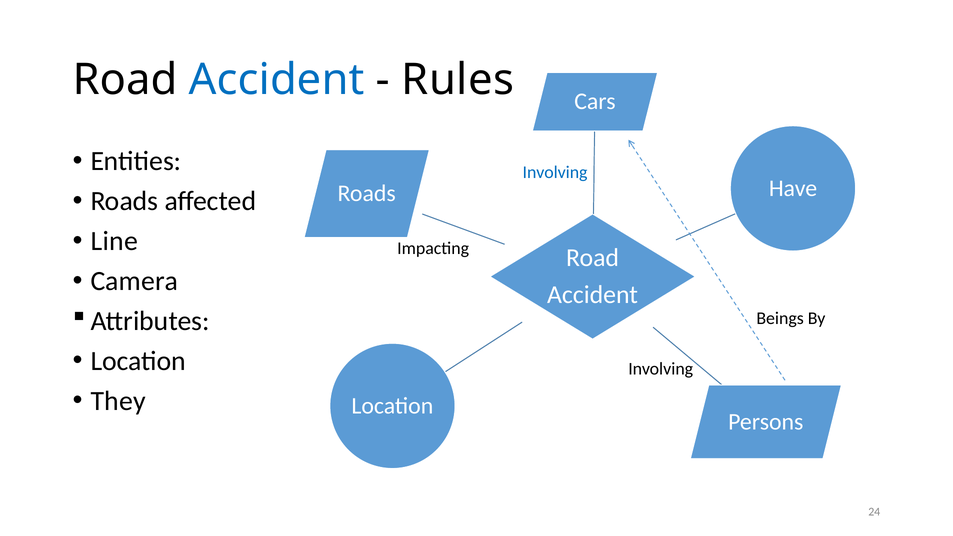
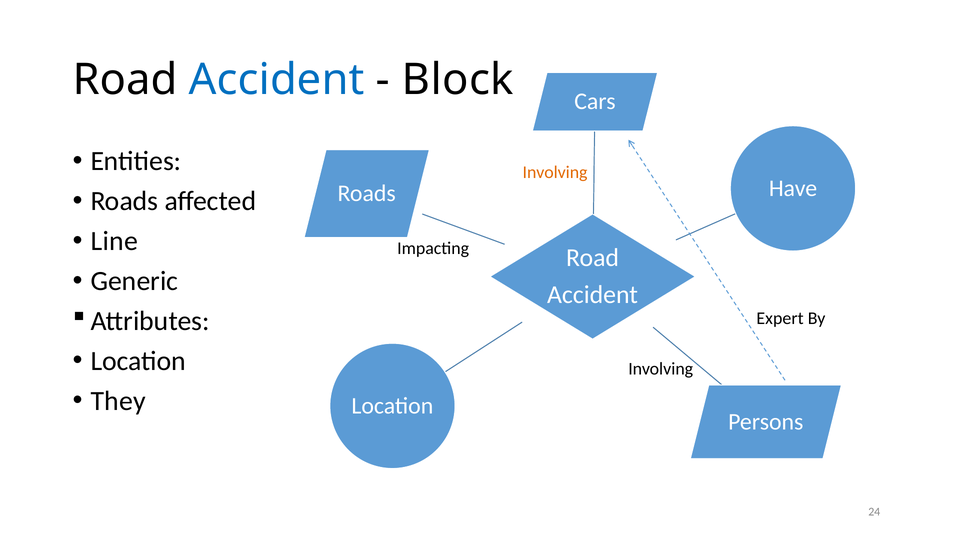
Rules: Rules -> Block (458, 80)
Involving colour: blue -> orange (555, 172)
Camera: Camera -> Generic (134, 281)
Beings: Beings -> Expert (780, 318)
